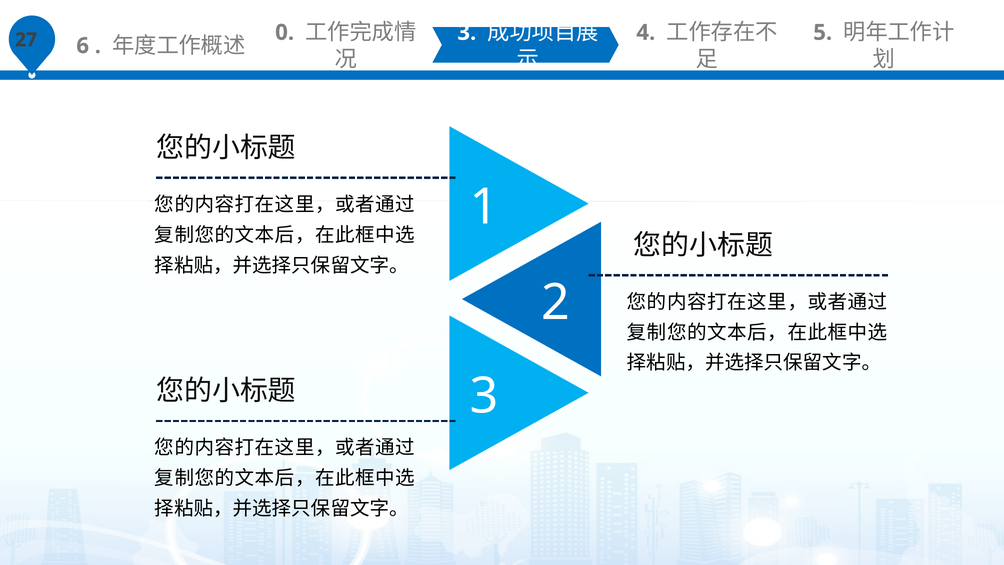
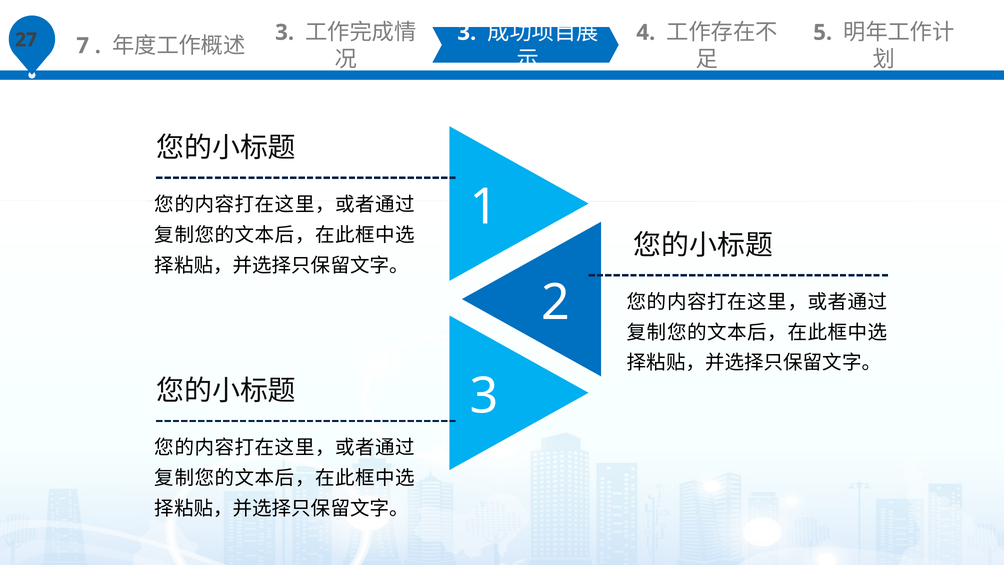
6: 6 -> 7 (83, 46)
0: 0 -> 3 (285, 32)
